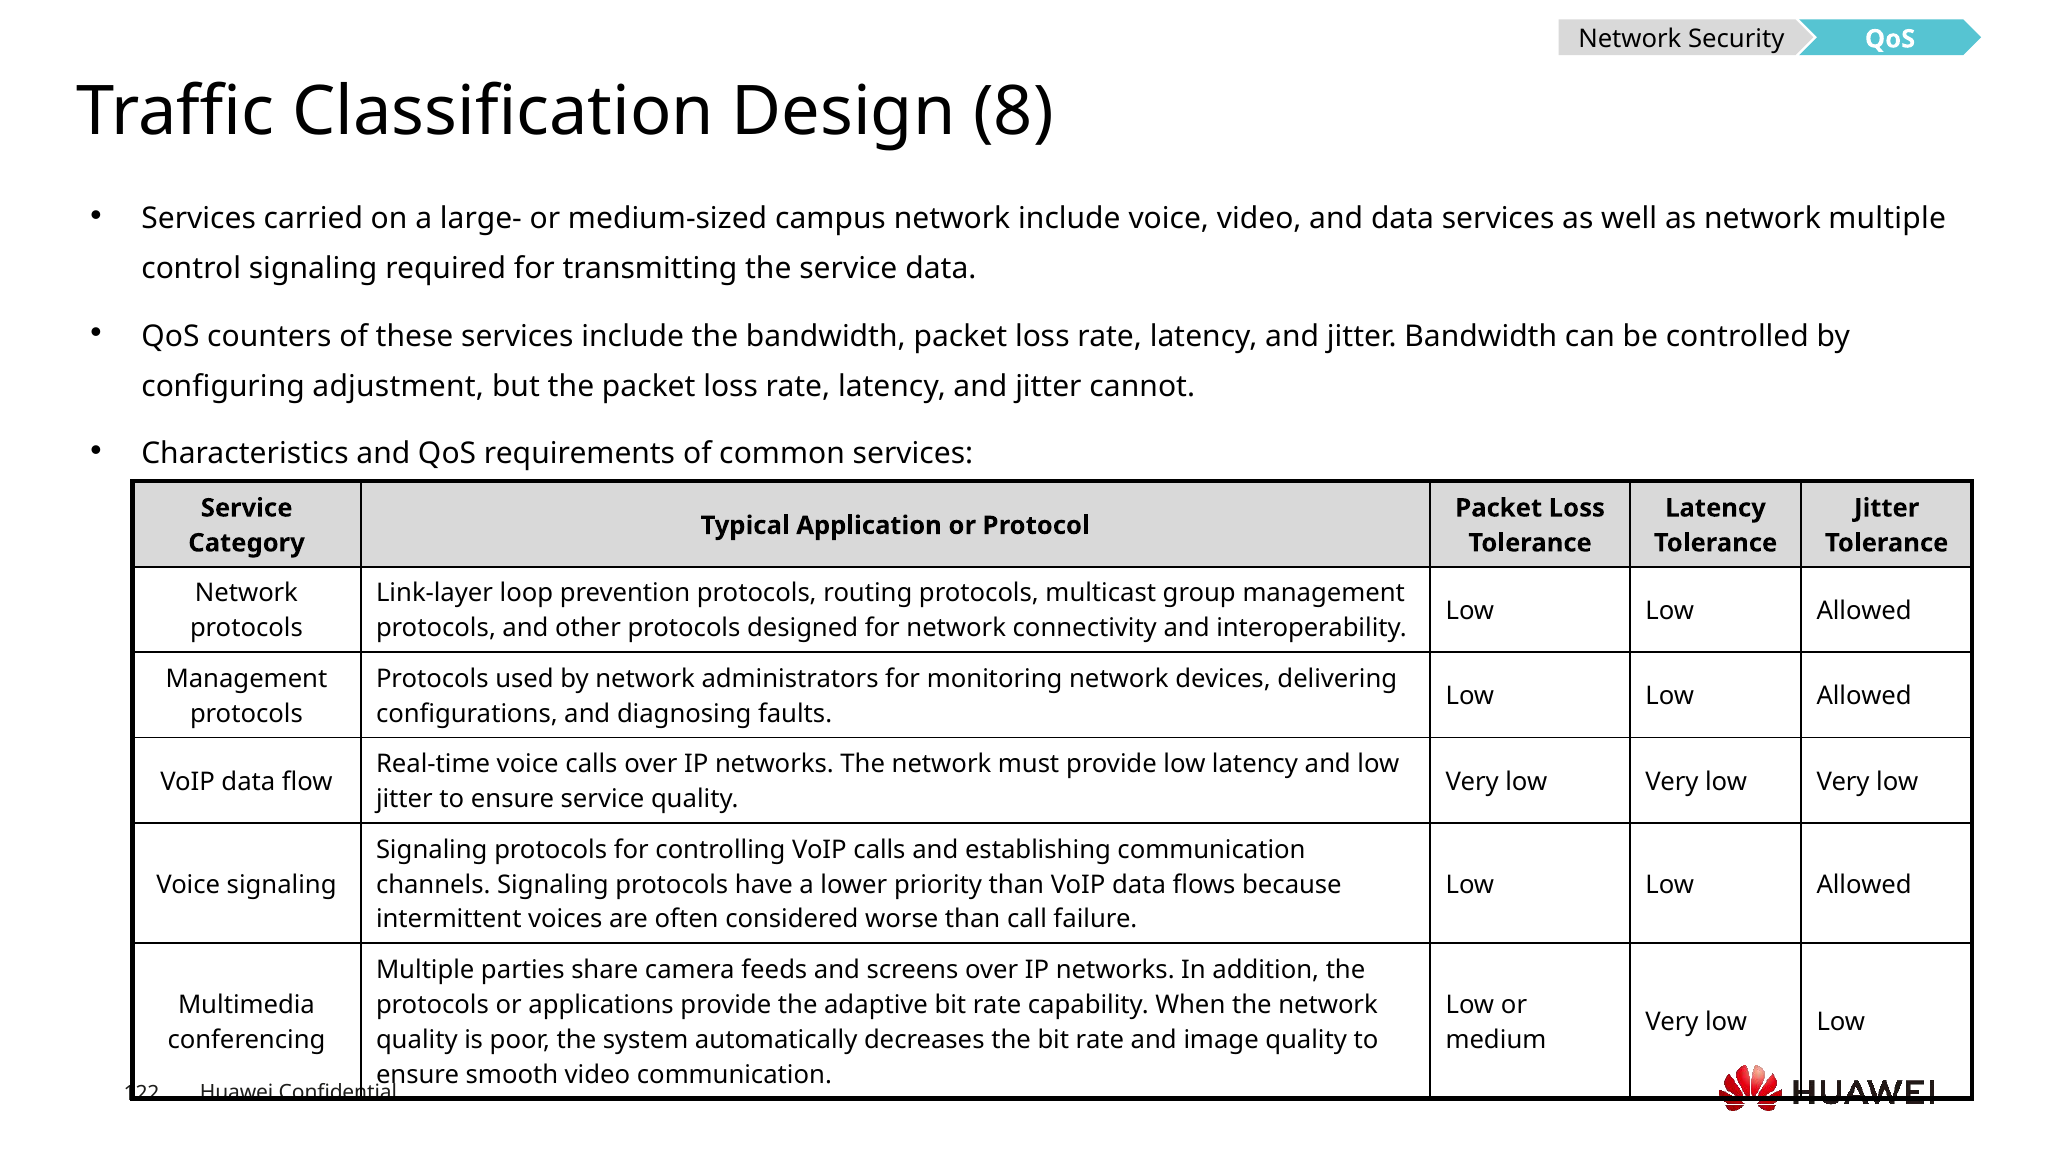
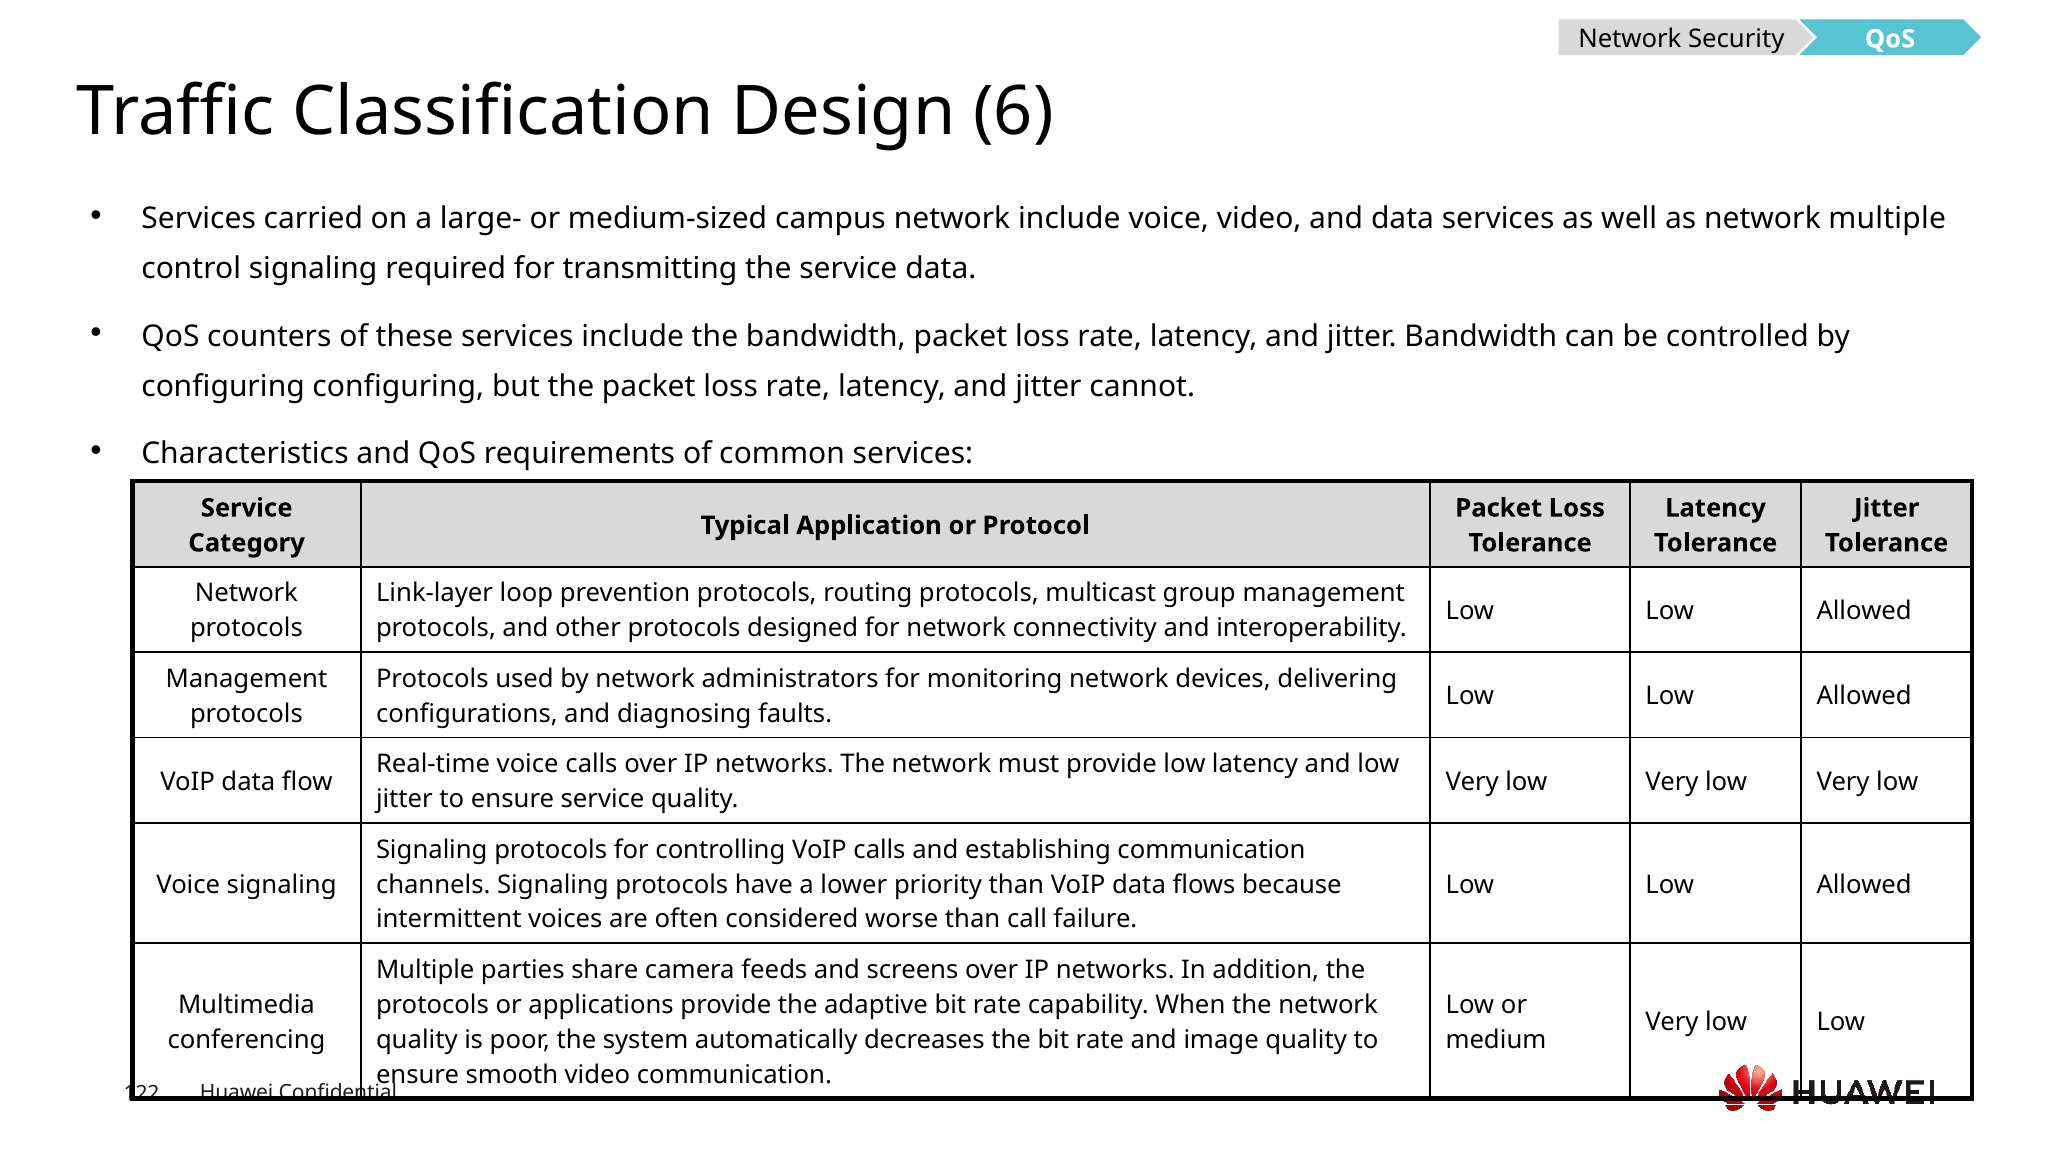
8: 8 -> 6 (1013, 112)
configuring adjustment: adjustment -> configuring (398, 387)
